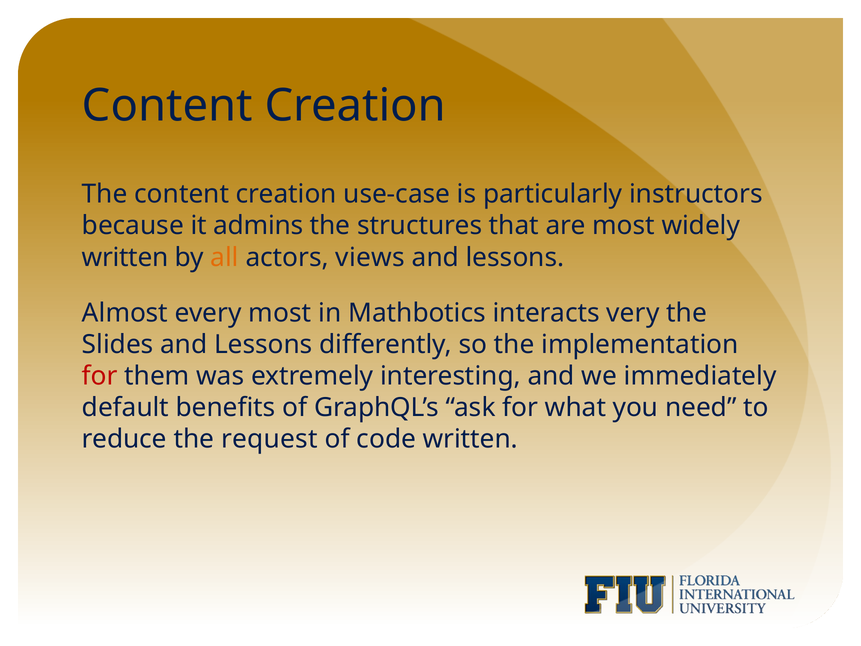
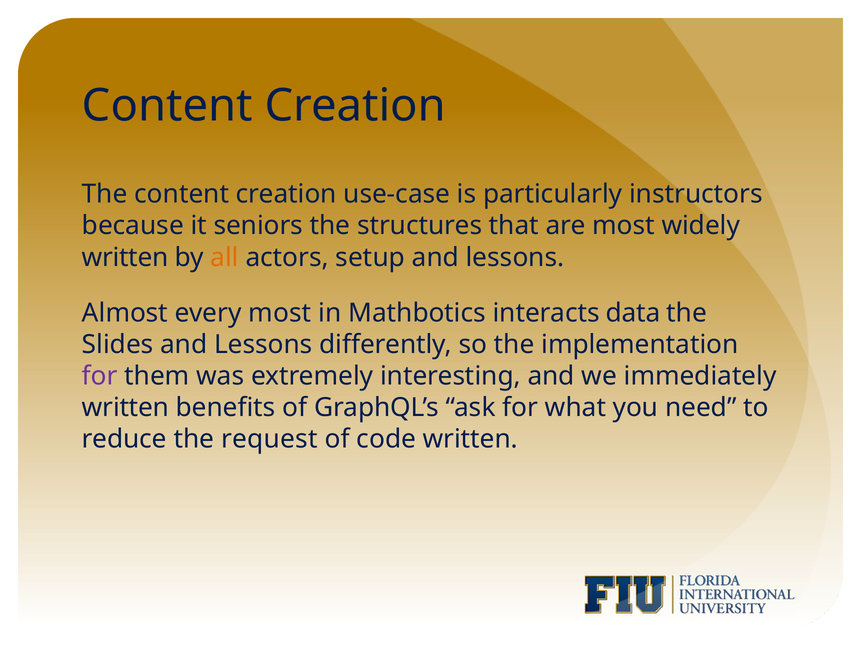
admins: admins -> seniors (258, 226)
views: views -> setup (370, 257)
very: very -> data (633, 313)
for colour: red -> purple (100, 376)
default: default -> written (126, 407)
